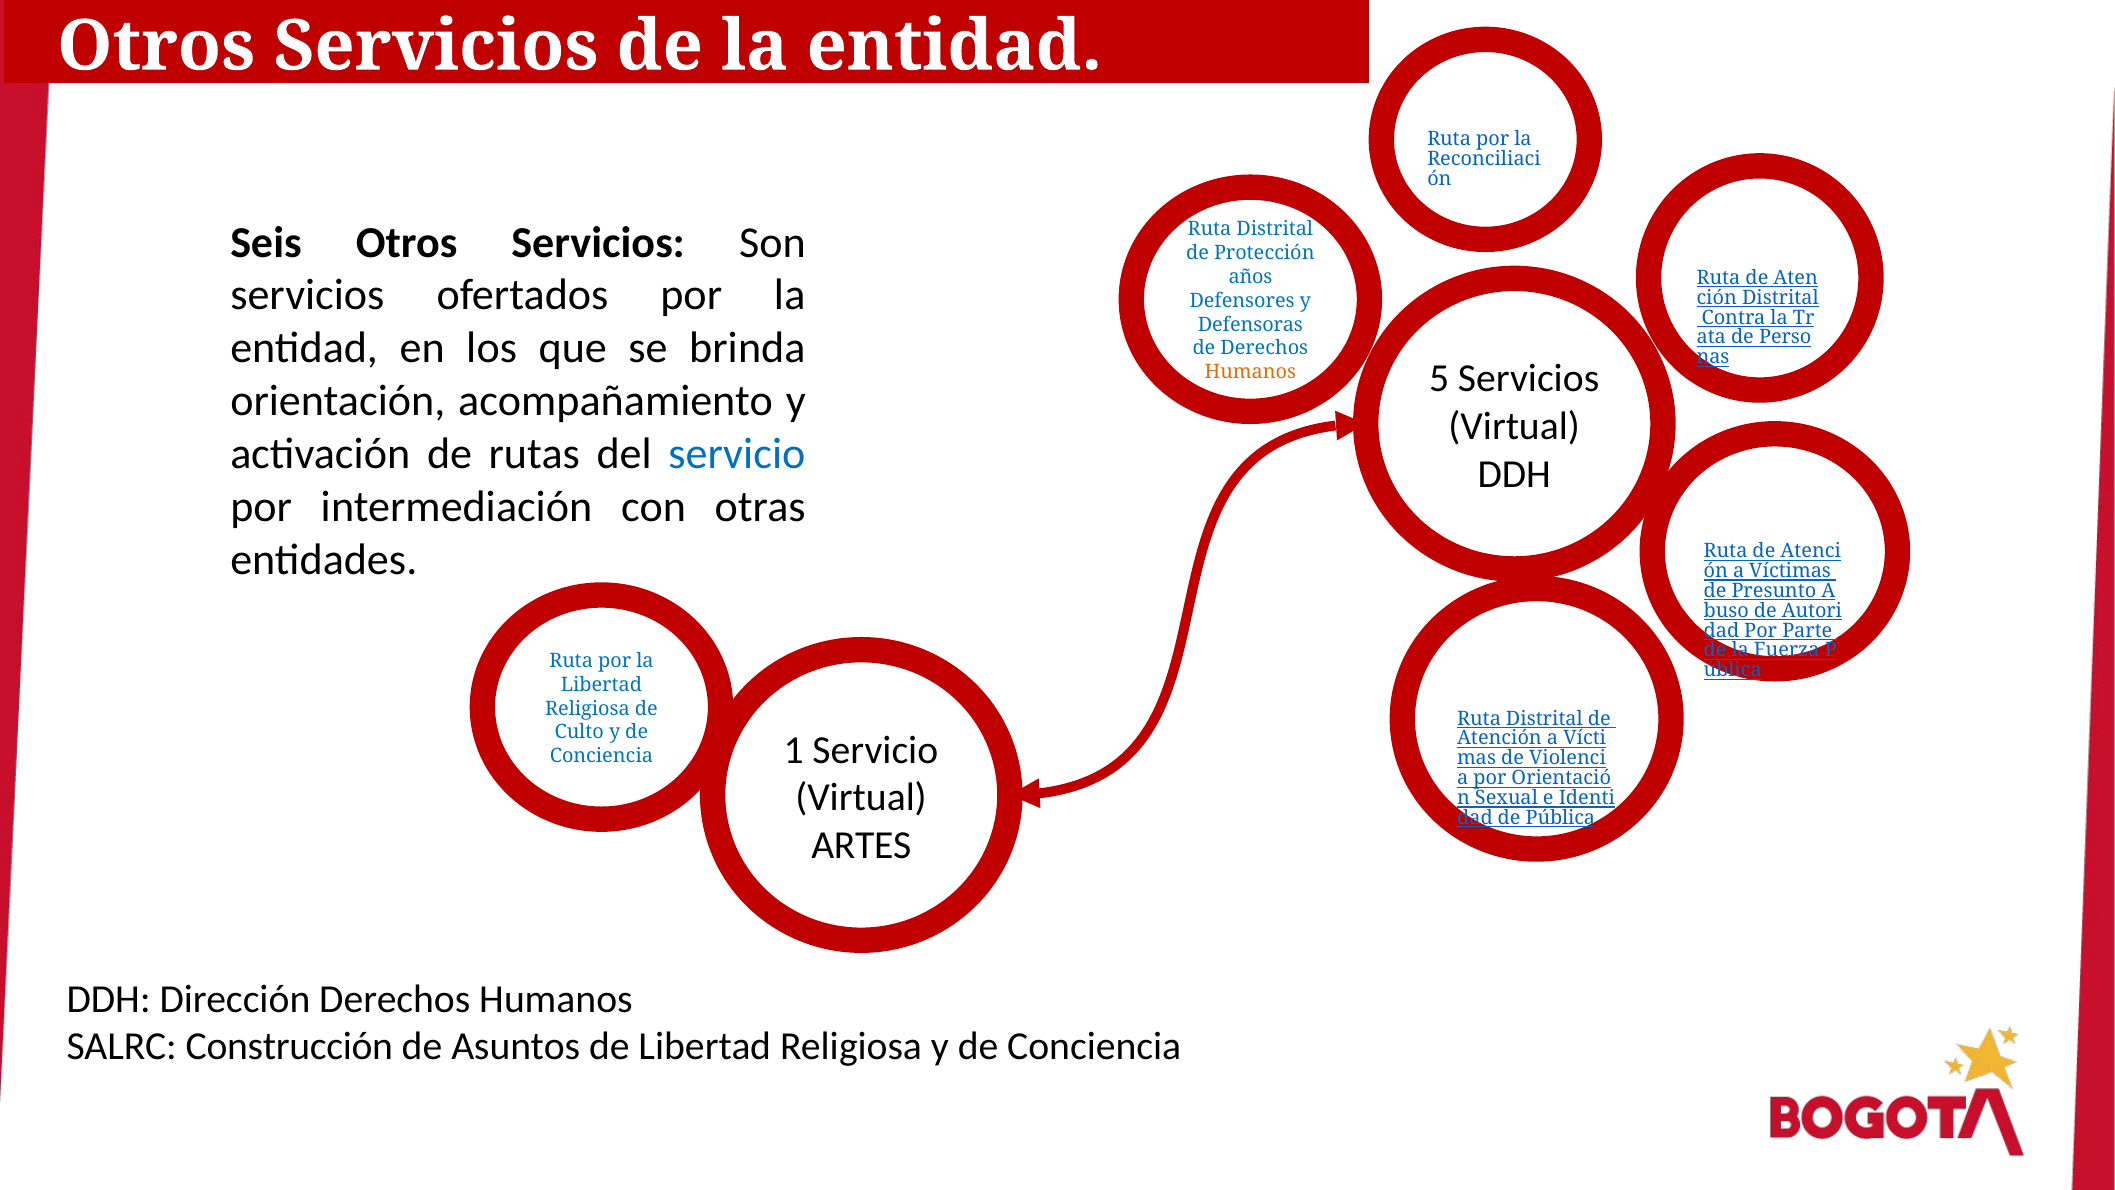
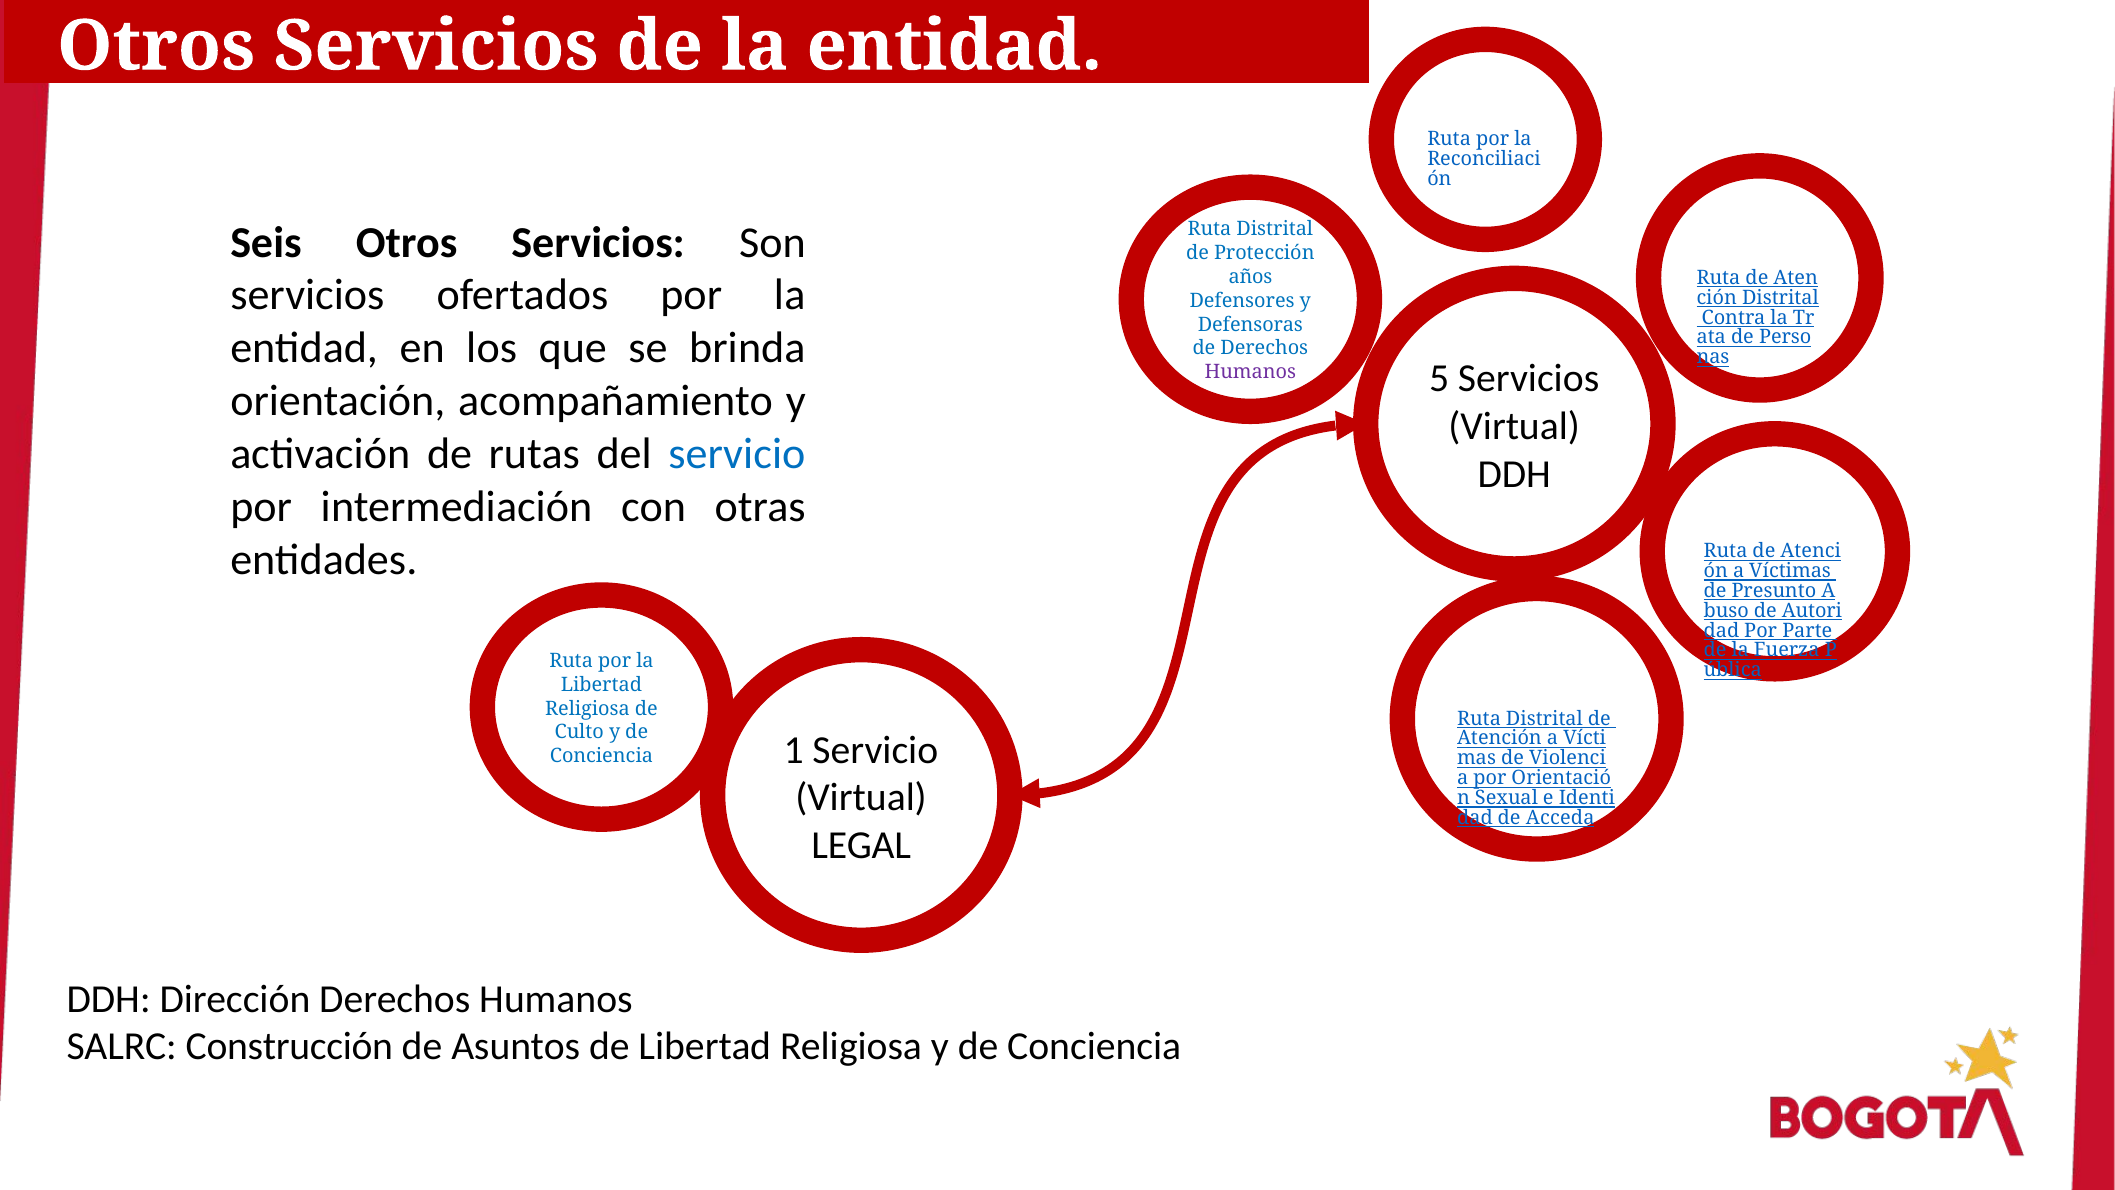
Humanos colour: orange -> purple (1250, 372)
Pública: Pública -> Acceda (1560, 818)
ARTES: ARTES -> LEGAL (861, 845)
